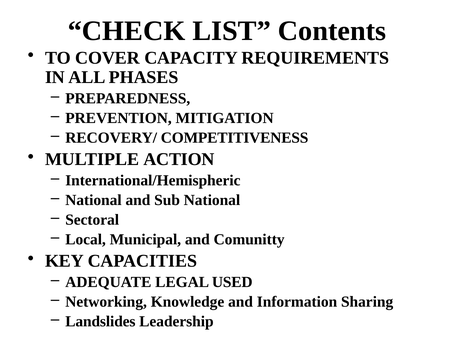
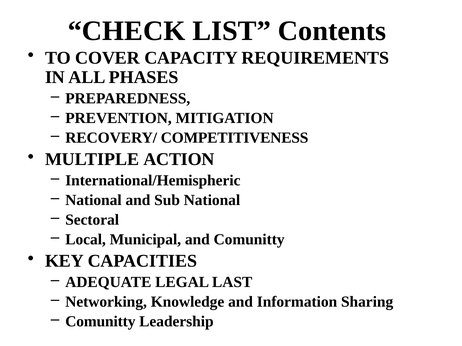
USED: USED -> LAST (232, 283)
Landslides: Landslides -> Comunitty (100, 322)
